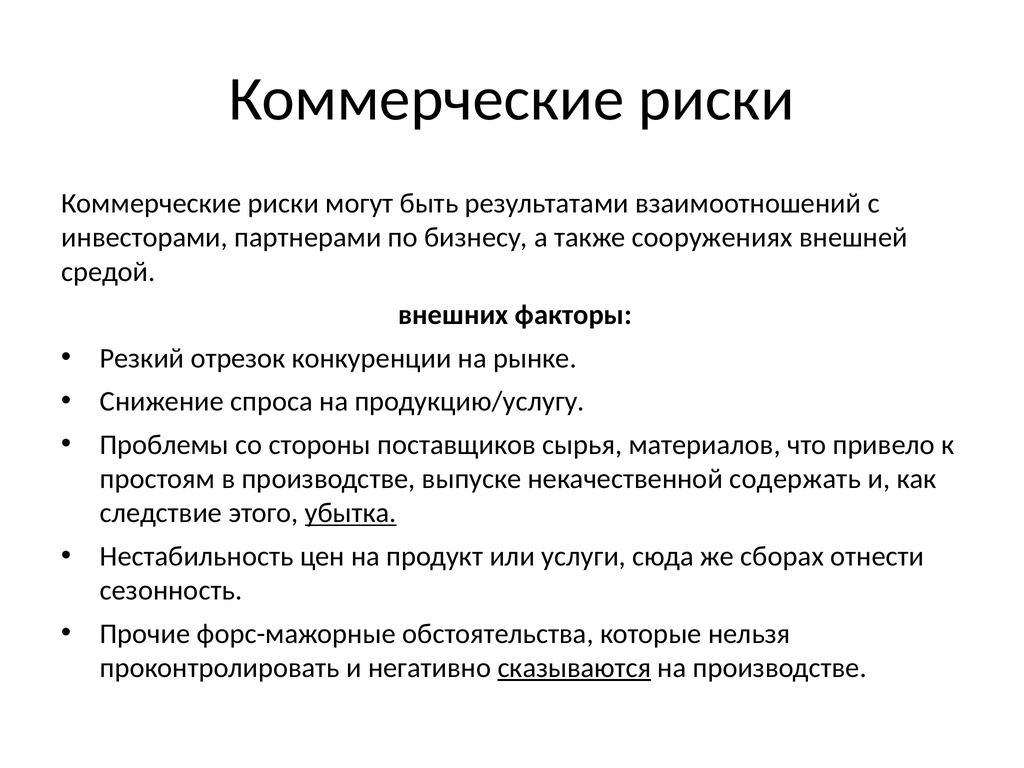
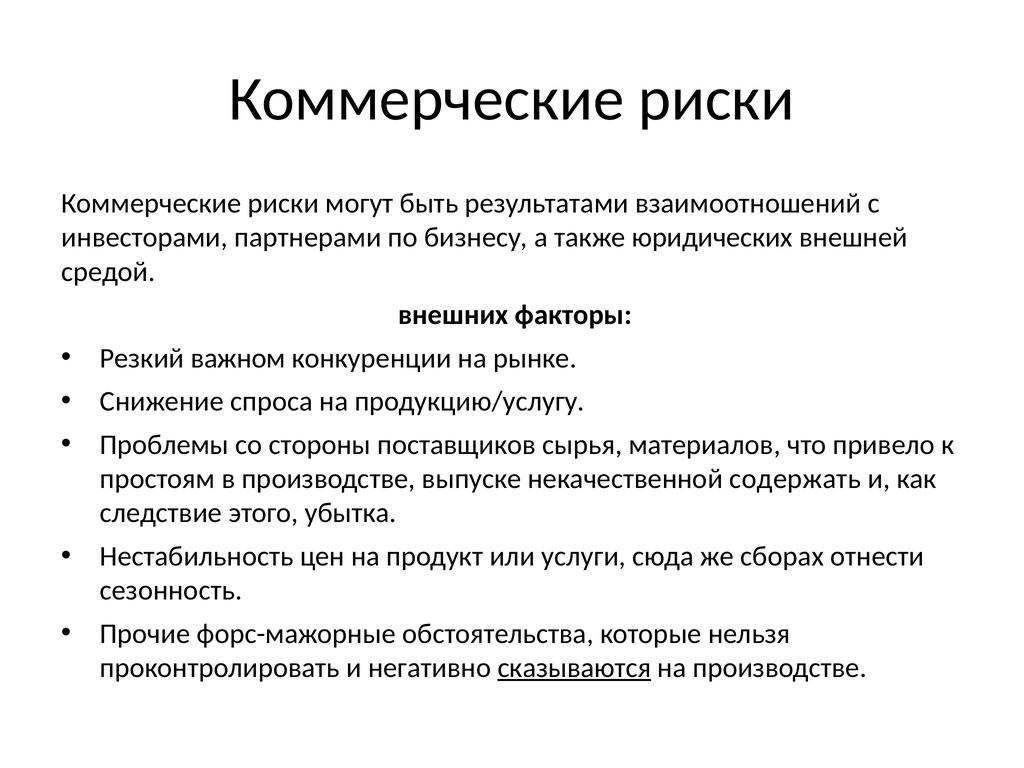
сооружениях: сооружениях -> юридических (712, 238)
отрезок: отрезок -> важном (238, 358)
убытка underline: present -> none (351, 513)
